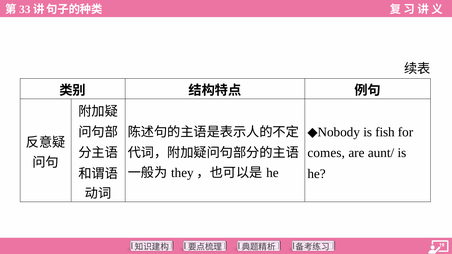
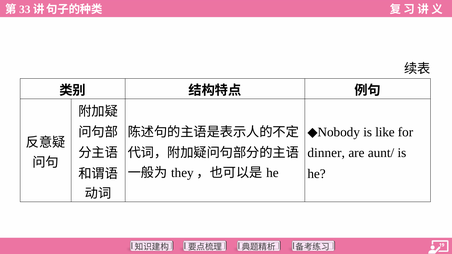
fish: fish -> like (385, 132)
comes: comes -> dinner (326, 153)
